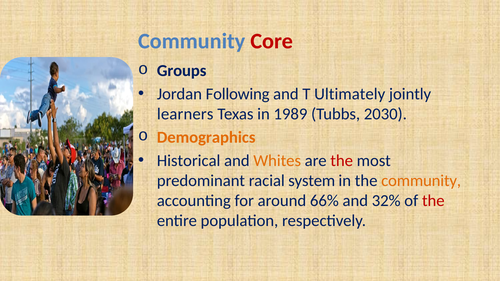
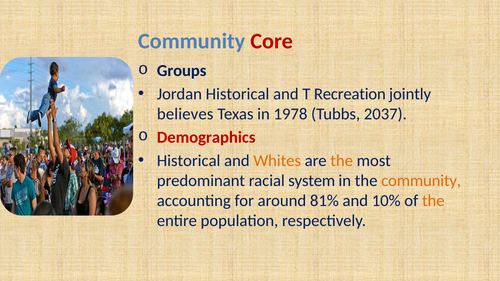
Jordan Following: Following -> Historical (238, 94)
Ultimately: Ultimately -> Recreation (350, 94)
learners: learners -> believes (185, 114)
1989: 1989 -> 1978 (290, 114)
2030: 2030 -> 2037 (385, 114)
Demographics colour: orange -> red (206, 137)
the colour: red -> orange (342, 161)
66%: 66% -> 81% (324, 201)
32%: 32% -> 10% (386, 201)
the colour: red -> orange (433, 201)
